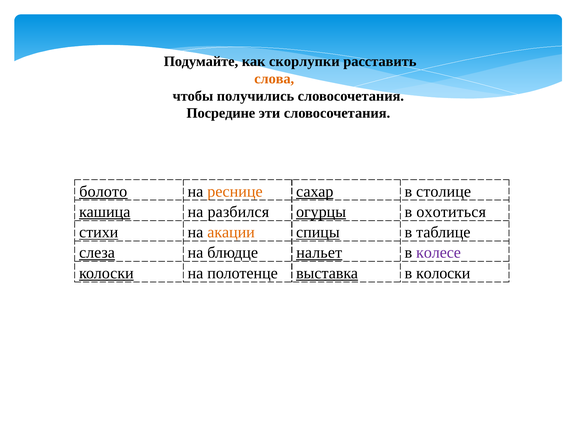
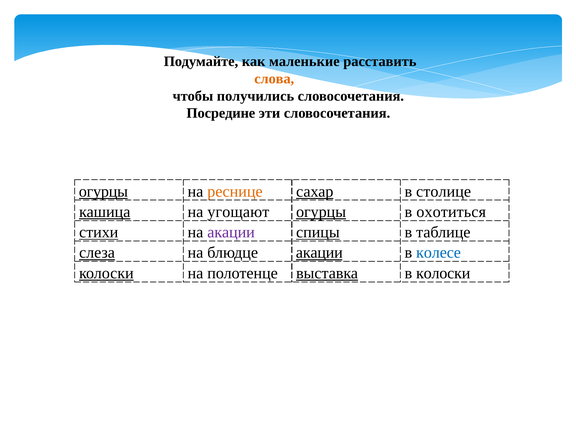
скорлупки: скорлупки -> маленькие (304, 61)
болото: болото -> огурцы (103, 191)
разбился: разбился -> угощают (238, 212)
акации colour: orange -> purple (231, 232)
блюдце нальет: нальет -> акации (319, 253)
колесе colour: purple -> blue (439, 253)
